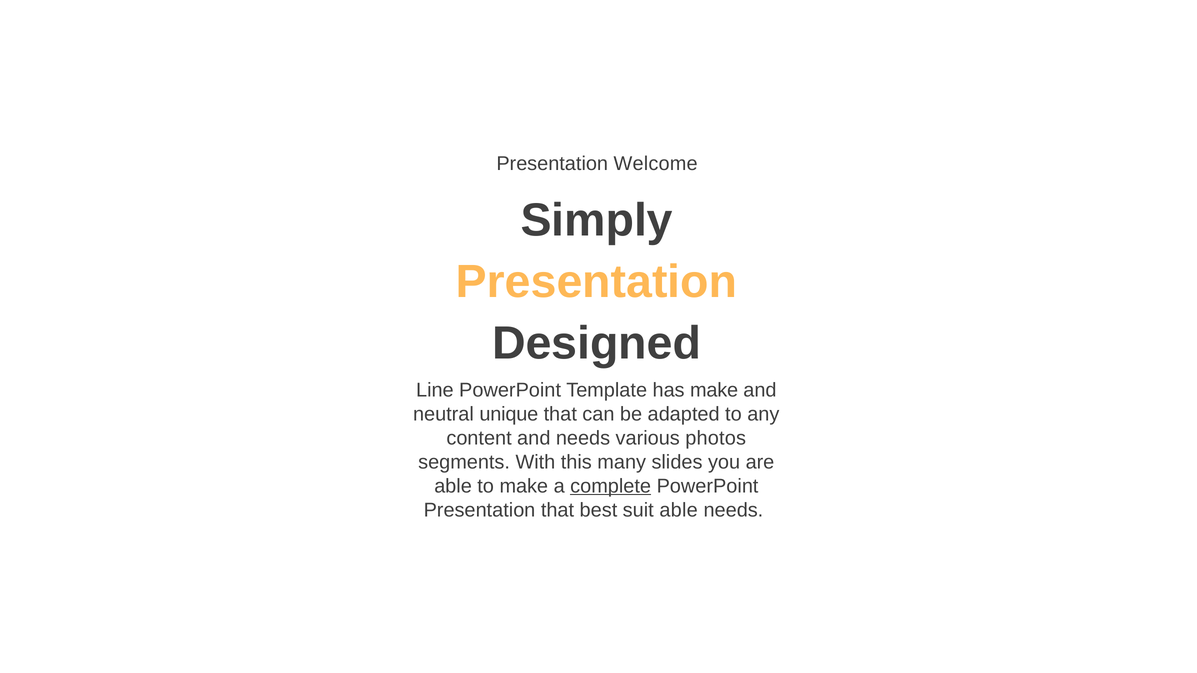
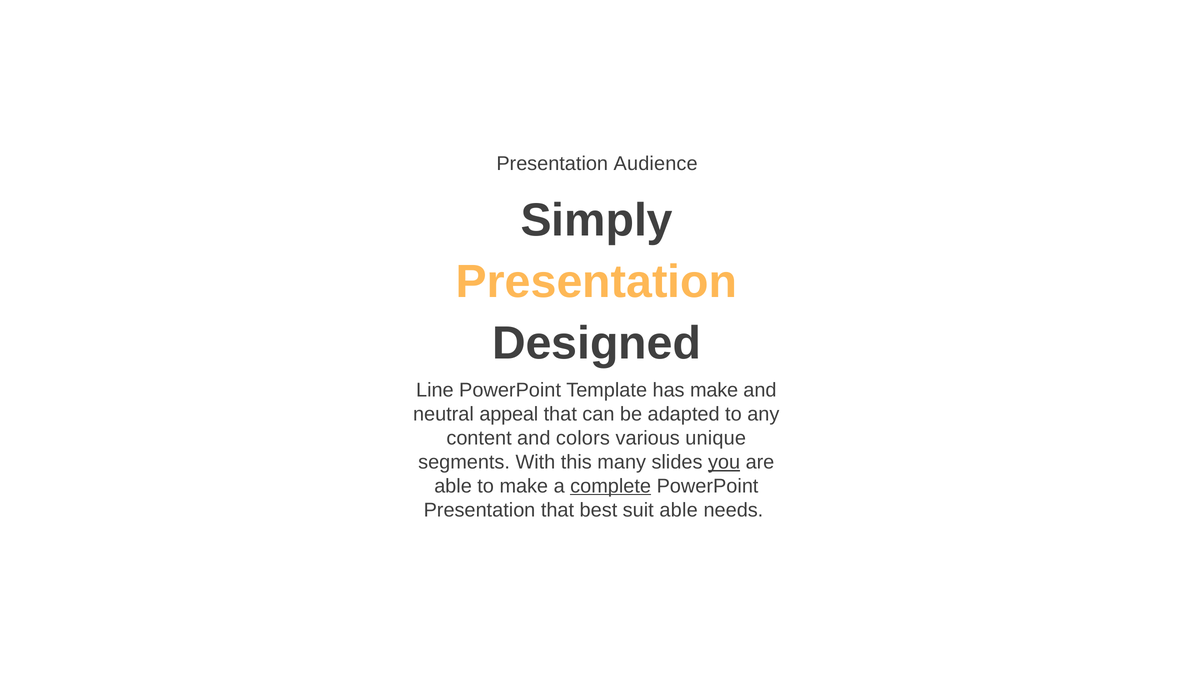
Welcome: Welcome -> Audience (656, 164)
unique: unique -> appeal (509, 414)
and needs: needs -> colors (583, 438)
photos: photos -> unique (716, 438)
you underline: none -> present (724, 462)
